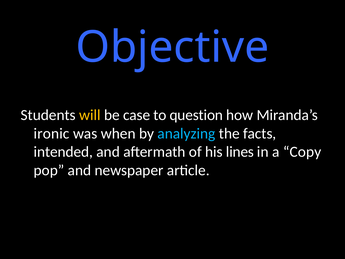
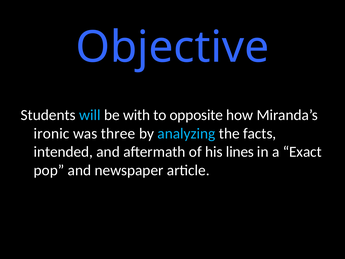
will colour: yellow -> light blue (90, 115)
case: case -> with (137, 115)
question: question -> opposite (196, 115)
when: when -> three (118, 133)
Copy: Copy -> Exact (302, 152)
